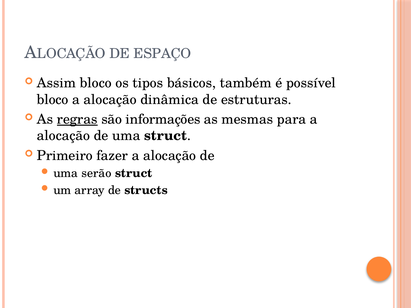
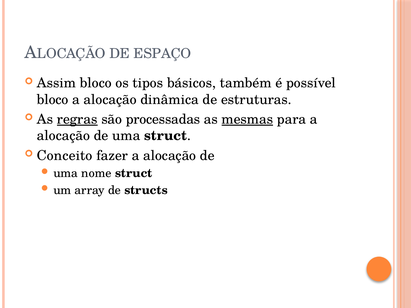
informações: informações -> processadas (163, 119)
mesmas underline: none -> present (247, 119)
Primeiro: Primeiro -> Conceito (65, 156)
serão: serão -> nome (96, 173)
